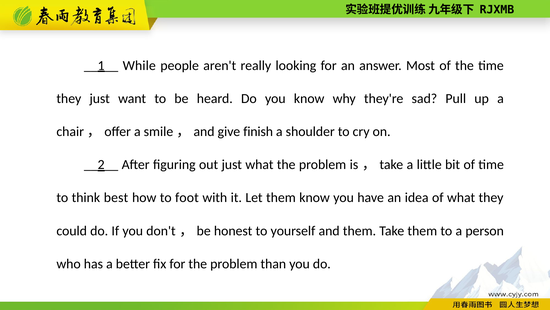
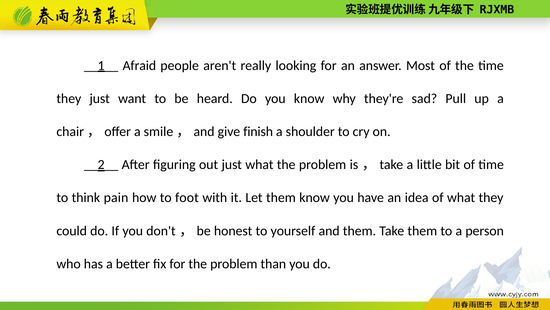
While: While -> Afraid (139, 65)
best: best -> pain (116, 197)
